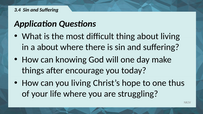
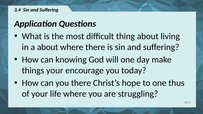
things after: after -> your (55, 71)
you living: living -> there (81, 83)
